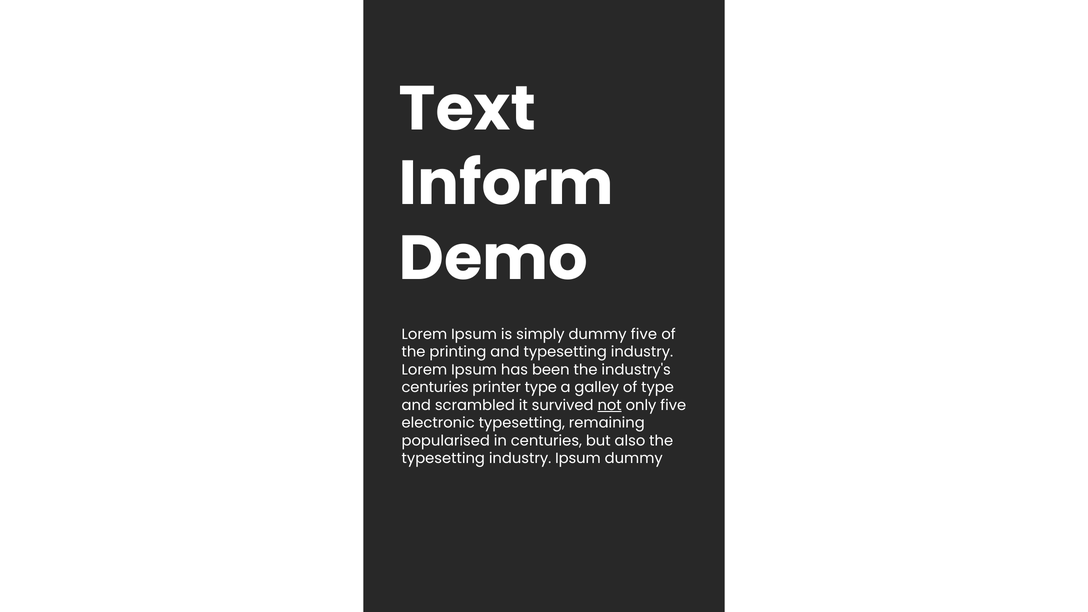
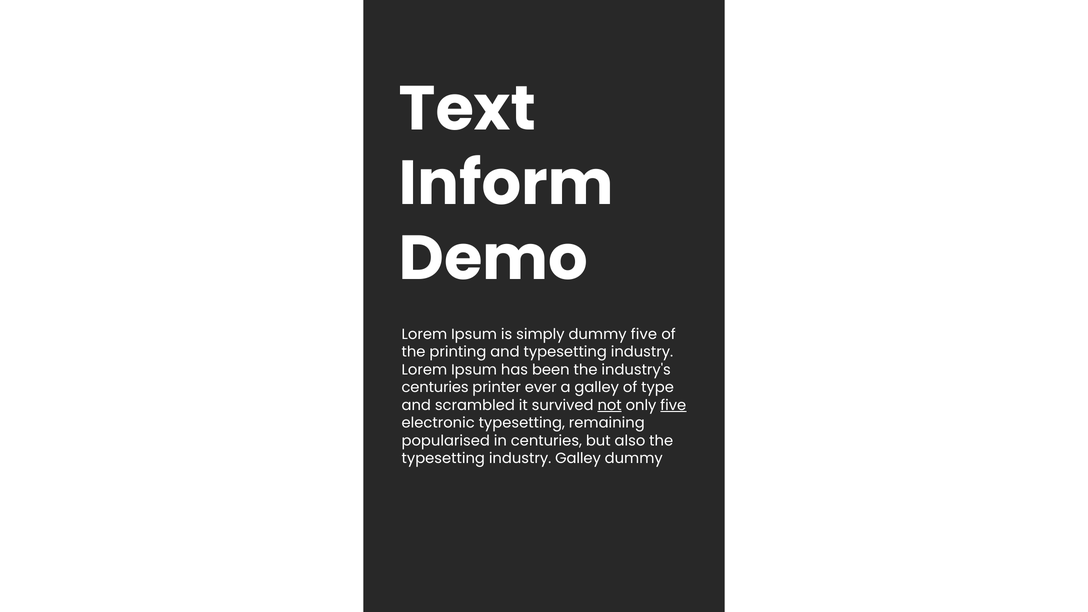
printer type: type -> ever (541, 388)
five underline: none -> present (673, 405)
industry Ipsum: Ipsum -> Galley (578, 458)
